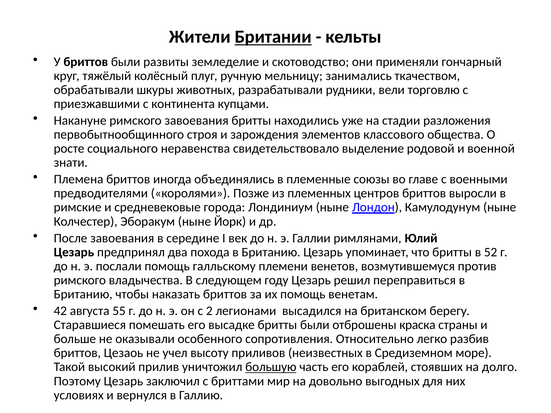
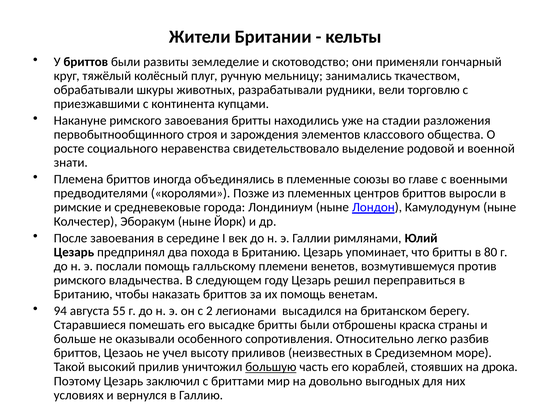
Британии underline: present -> none (273, 37)
52: 52 -> 80 (491, 252)
42: 42 -> 94 (60, 311)
долго: долго -> дрока (500, 367)
